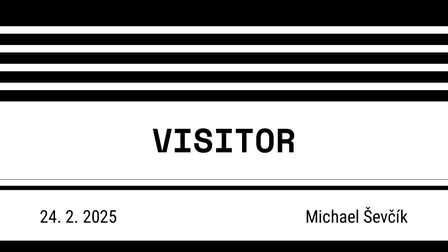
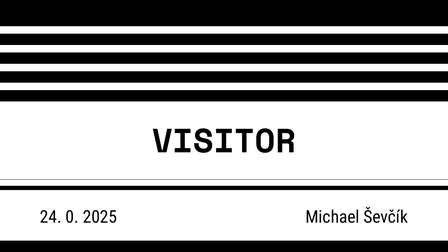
2: 2 -> 0 (72, 217)
